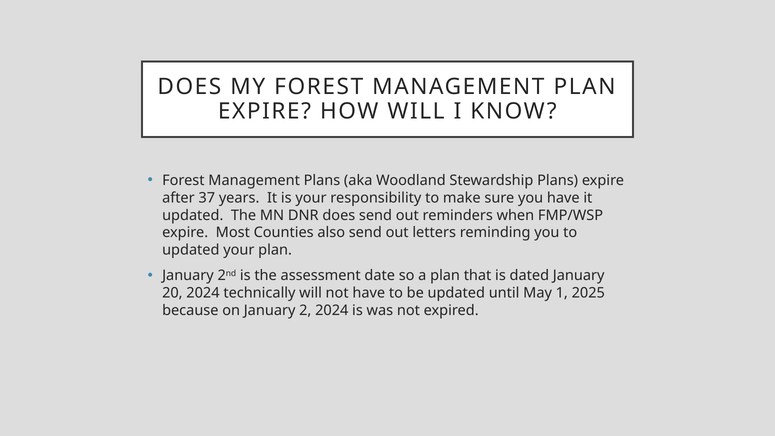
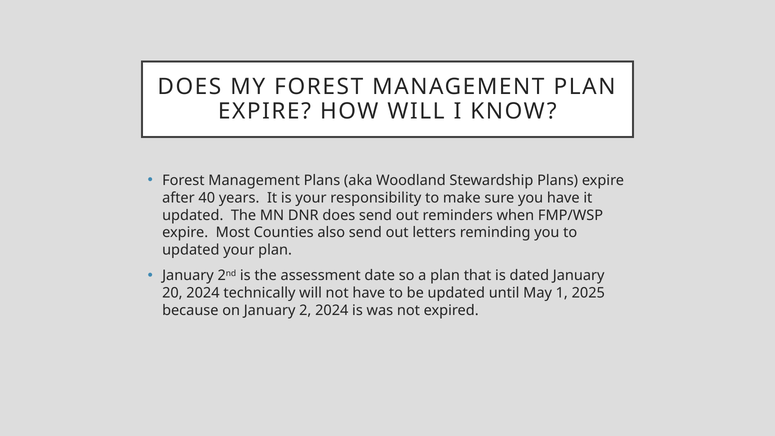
37: 37 -> 40 (207, 198)
